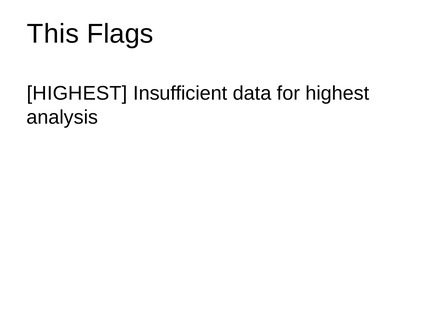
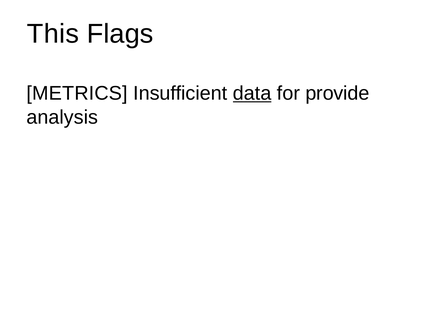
HIGHEST: HIGHEST -> METRICS (77, 93)
data underline: none -> present (252, 93)
for highest: highest -> provide (337, 93)
